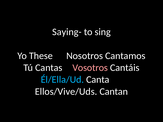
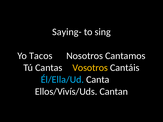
These: These -> Tacos (41, 56)
Vosotros colour: pink -> yellow (90, 68)
Ellos/Vive/Uds: Ellos/Vive/Uds -> Ellos/Vivís/Uds (66, 92)
